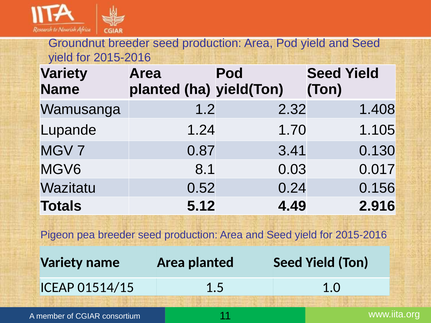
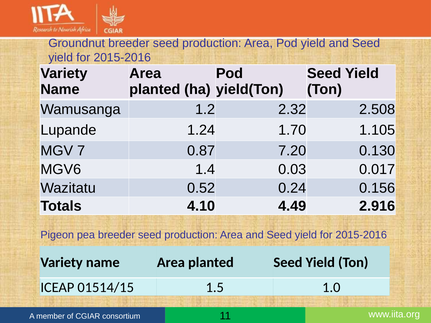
1.408: 1.408 -> 2.508 (377, 109)
3.41: 3.41 -> 7.20 (292, 151)
8.1: 8.1 -> 1.4 (205, 169)
5.12: 5.12 -> 4.10 (201, 206)
